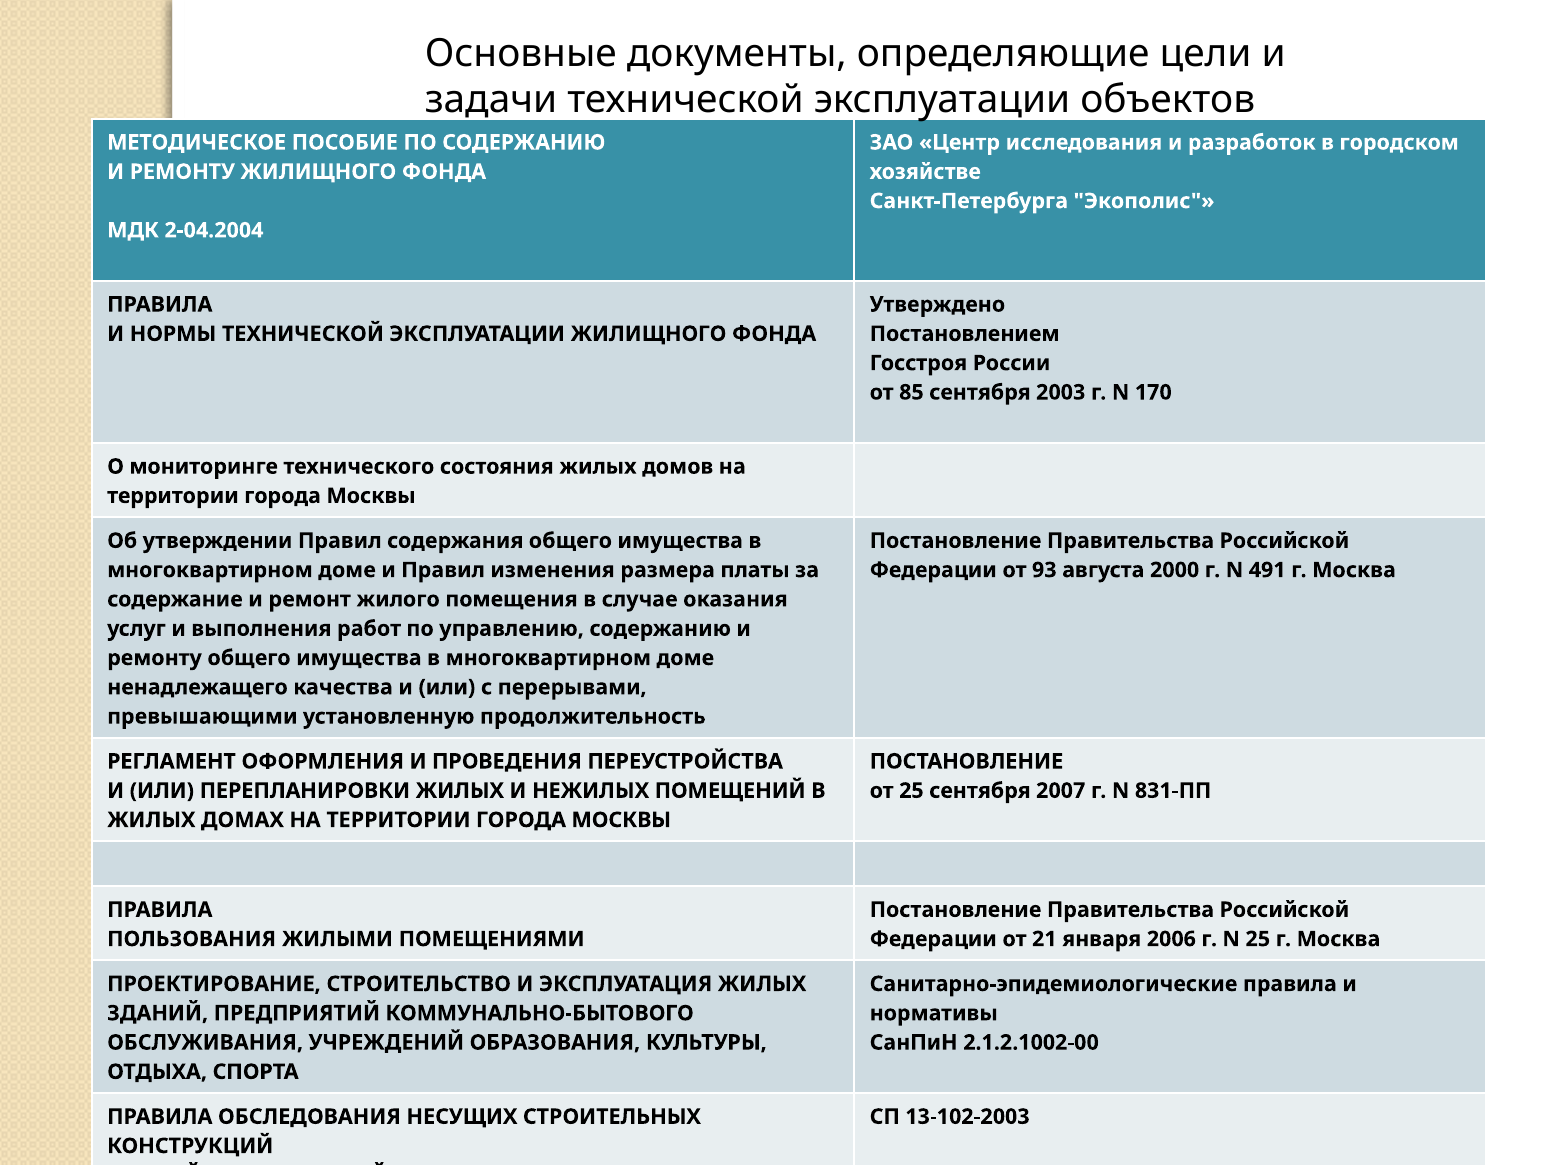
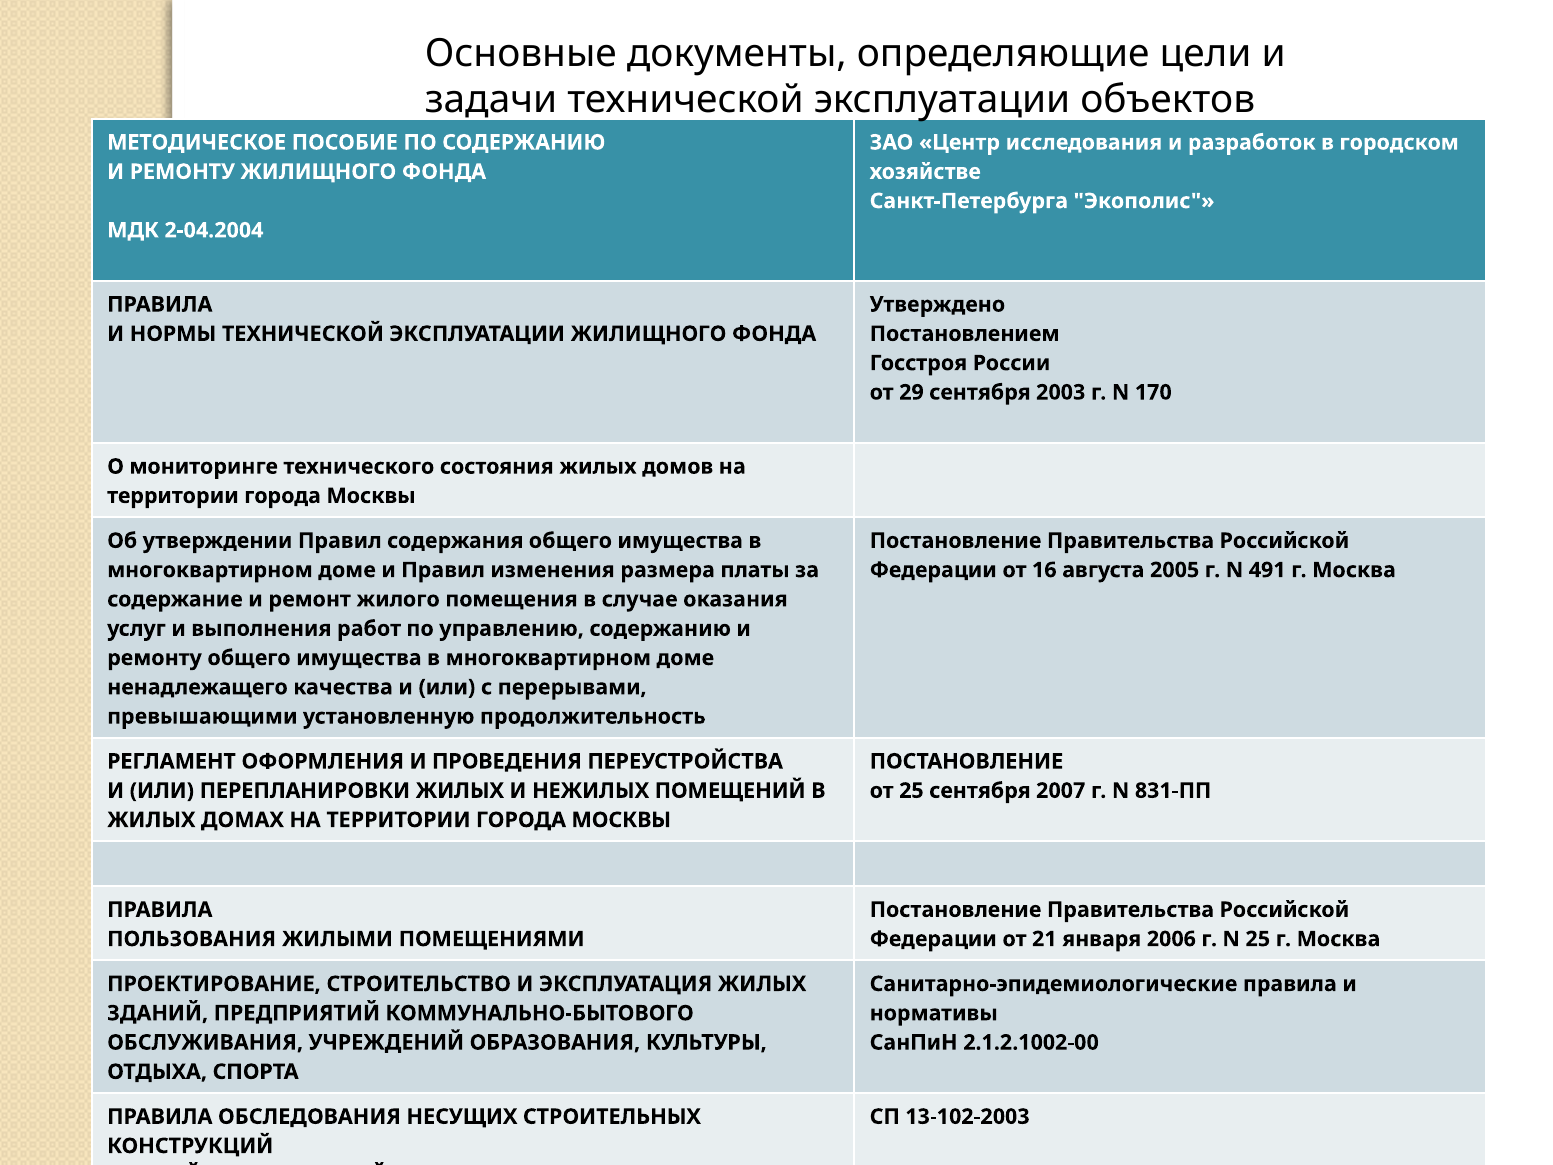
85: 85 -> 29 (911, 392)
93: 93 -> 16 (1044, 570)
2000: 2000 -> 2005 (1175, 570)
